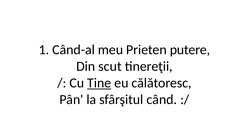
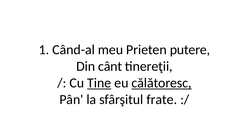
scut: scut -> cânt (110, 66)
călătoresc underline: none -> present (162, 83)
când: când -> frate (162, 100)
